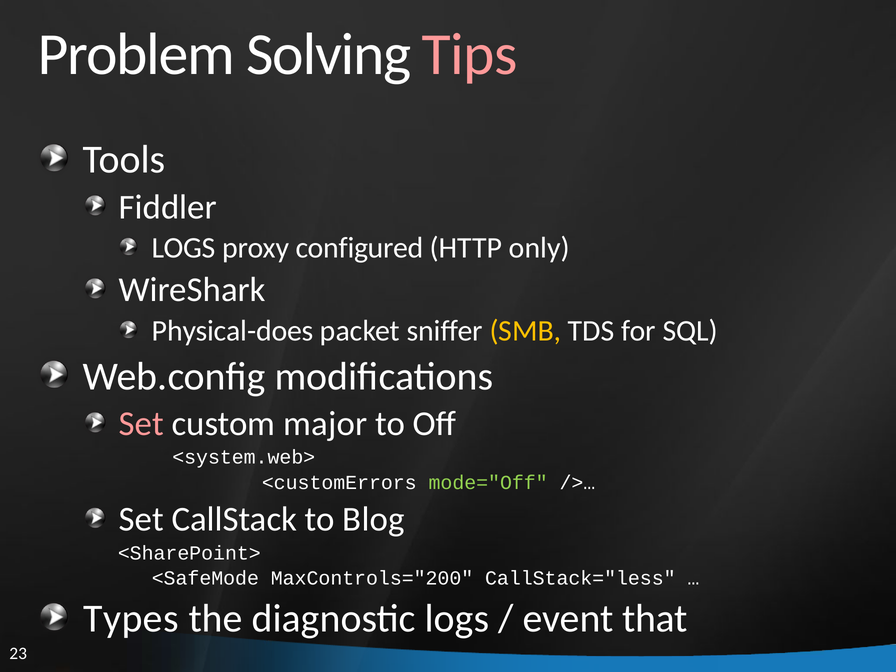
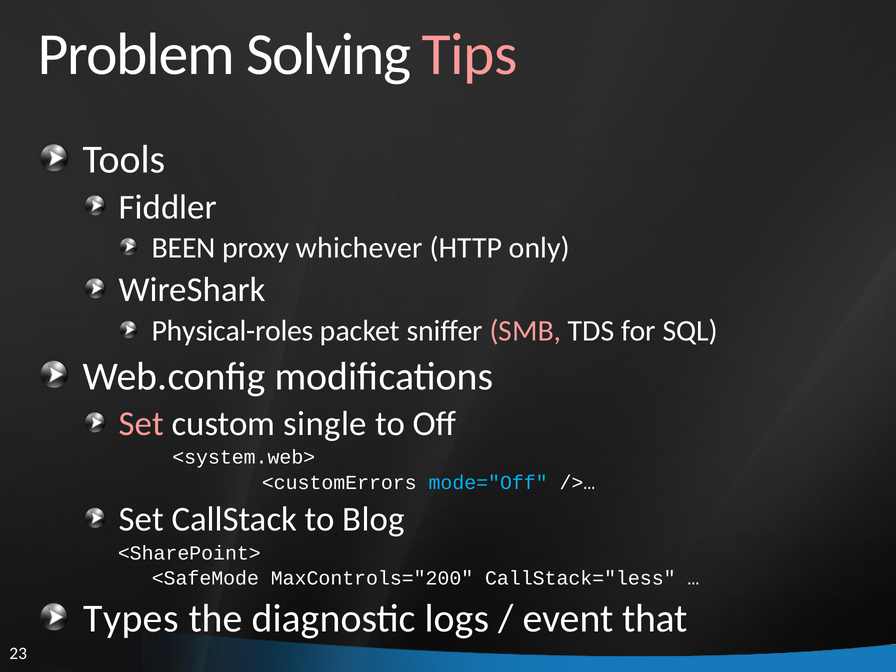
LOGS: LOGS -> BEEN (184, 248)
configured: configured -> whichever (359, 248)
Physical-does: Physical-does -> Physical-roles (233, 331)
SMB colour: yellow -> pink (525, 331)
major: major -> single (325, 424)
mode="Off colour: light green -> light blue (488, 483)
